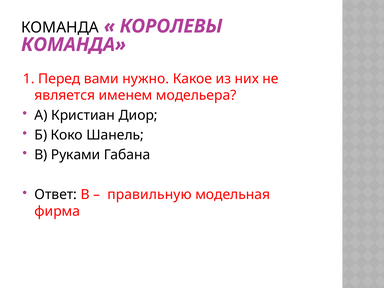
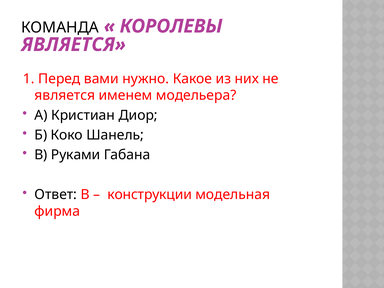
КОМАНДА: КОМАНДА -> ЯВЛЯЕТСЯ (73, 45)
правильную: правильную -> конструкции (150, 195)
